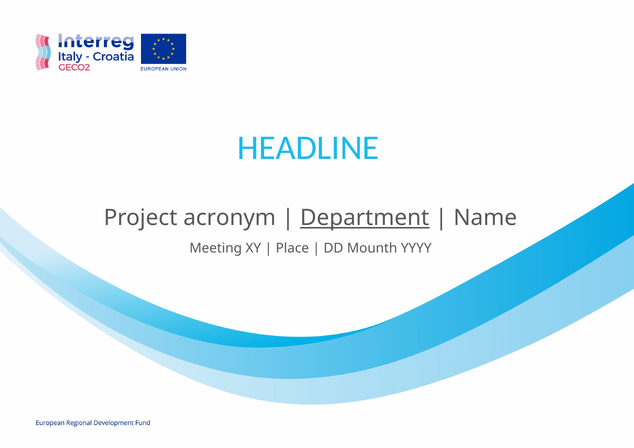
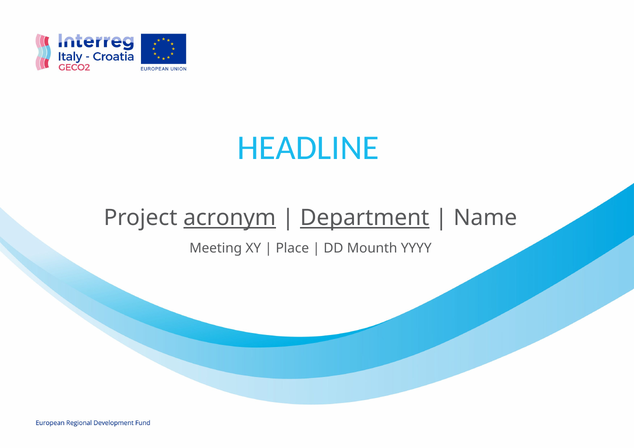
acronym underline: none -> present (230, 218)
